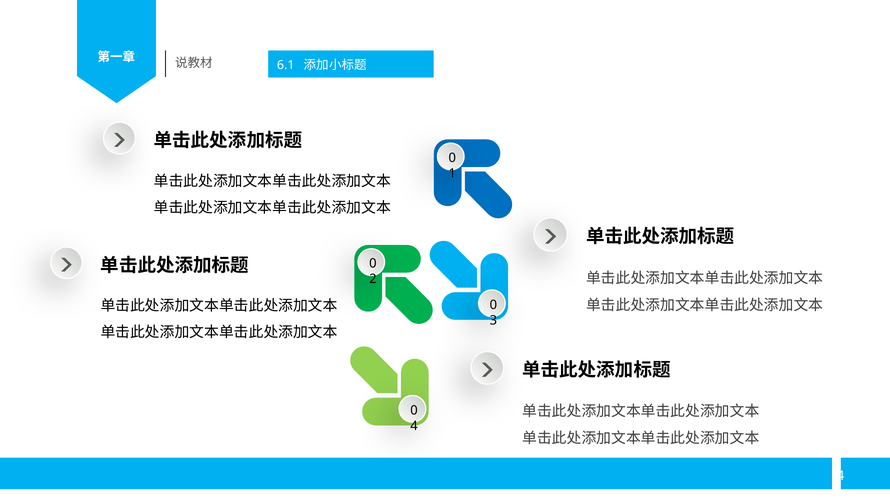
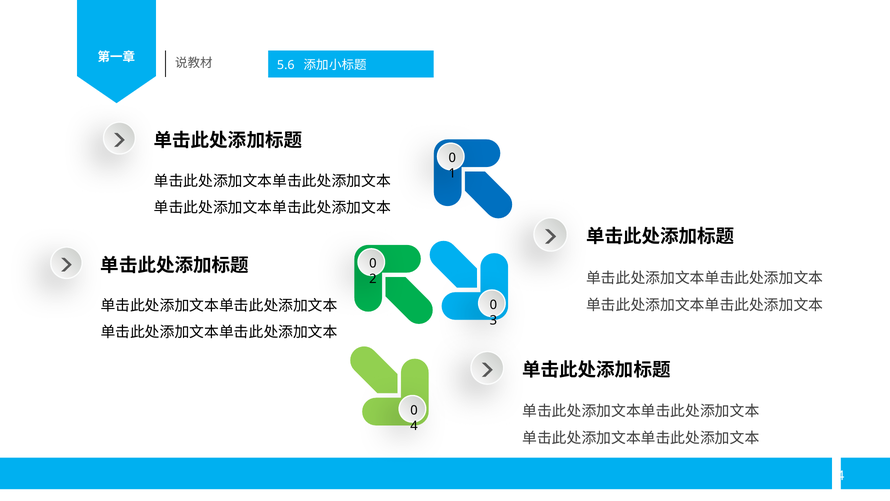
6.1: 6.1 -> 5.6 (286, 65)
